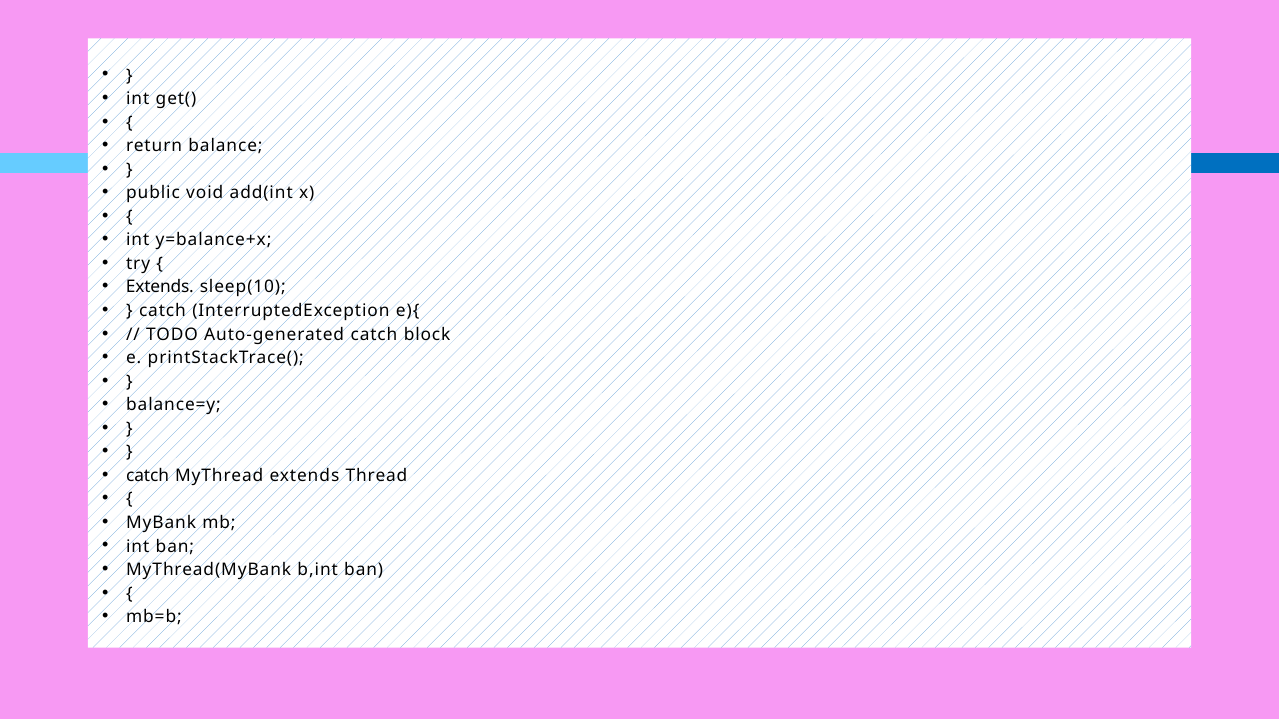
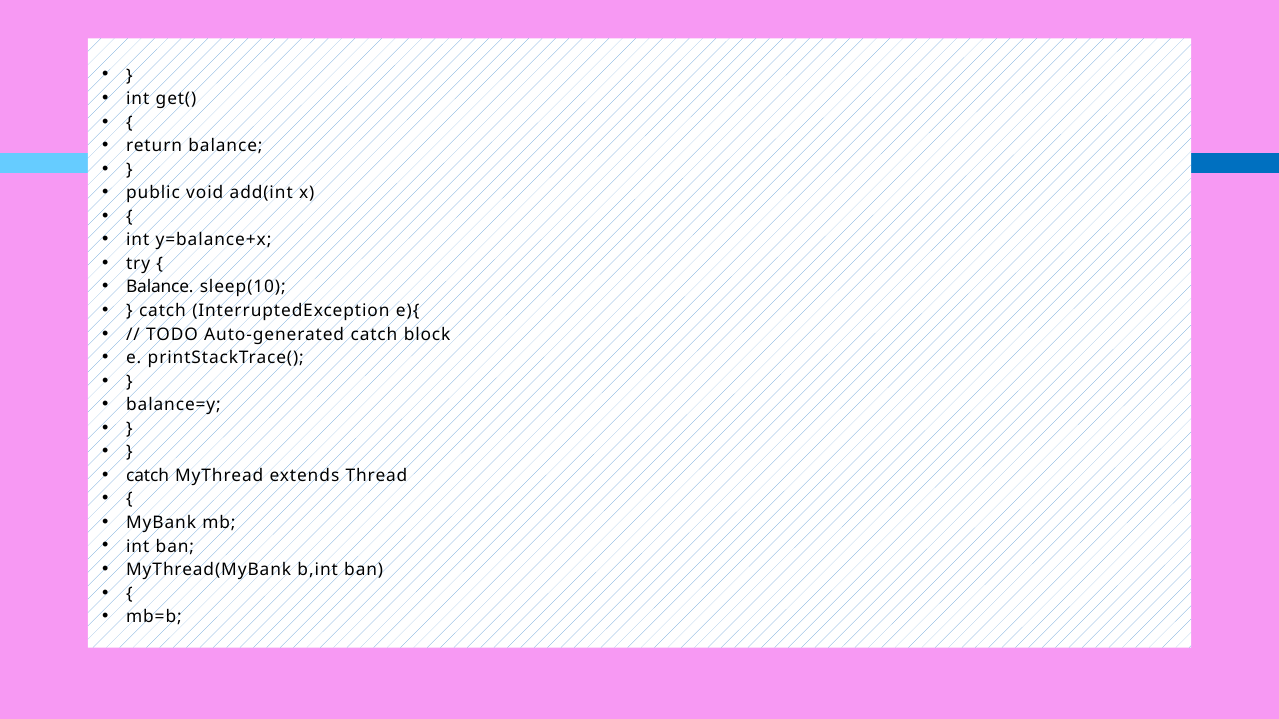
Extends: Extends -> Balance (160, 287)
